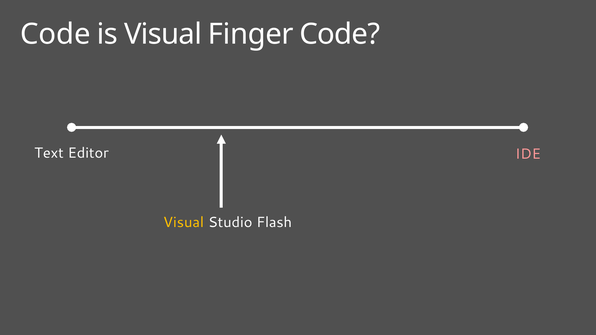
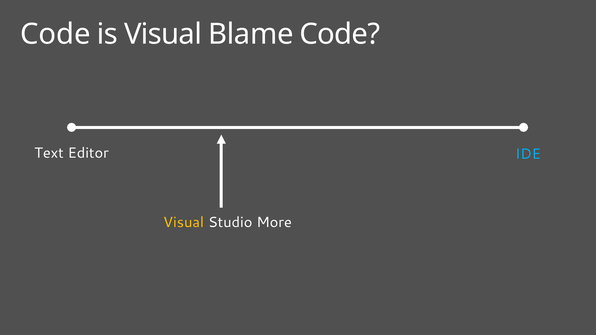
Finger: Finger -> Blame (251, 34)
IDE colour: pink -> light blue (528, 154)
Flash: Flash -> More (274, 223)
